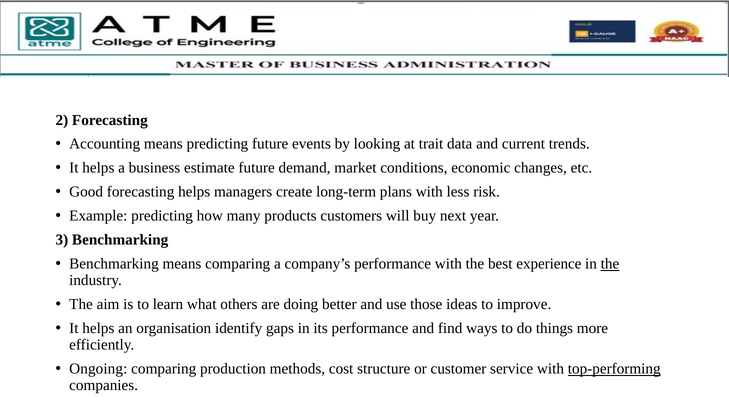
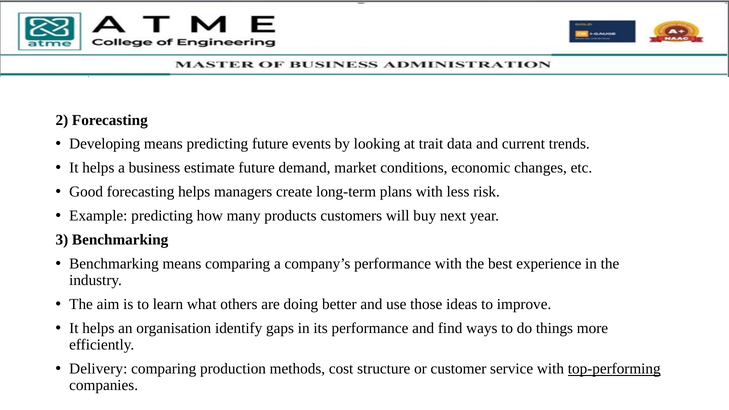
Accounting: Accounting -> Developing (105, 144)
the underline: present -> none (610, 264)
Ongoing: Ongoing -> Delivery (98, 369)
